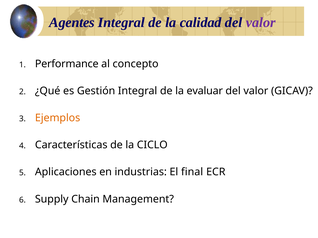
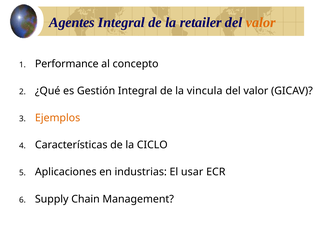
calidad: calidad -> retailer (201, 23)
valor colour: purple -> orange (261, 23)
evaluar: evaluar -> vincula (205, 91)
final: final -> usar (192, 172)
